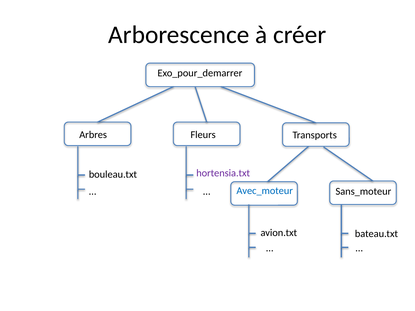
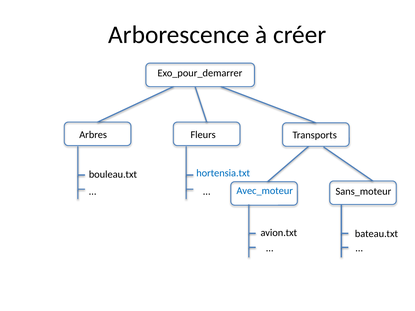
hortensia.txt colour: purple -> blue (223, 173)
